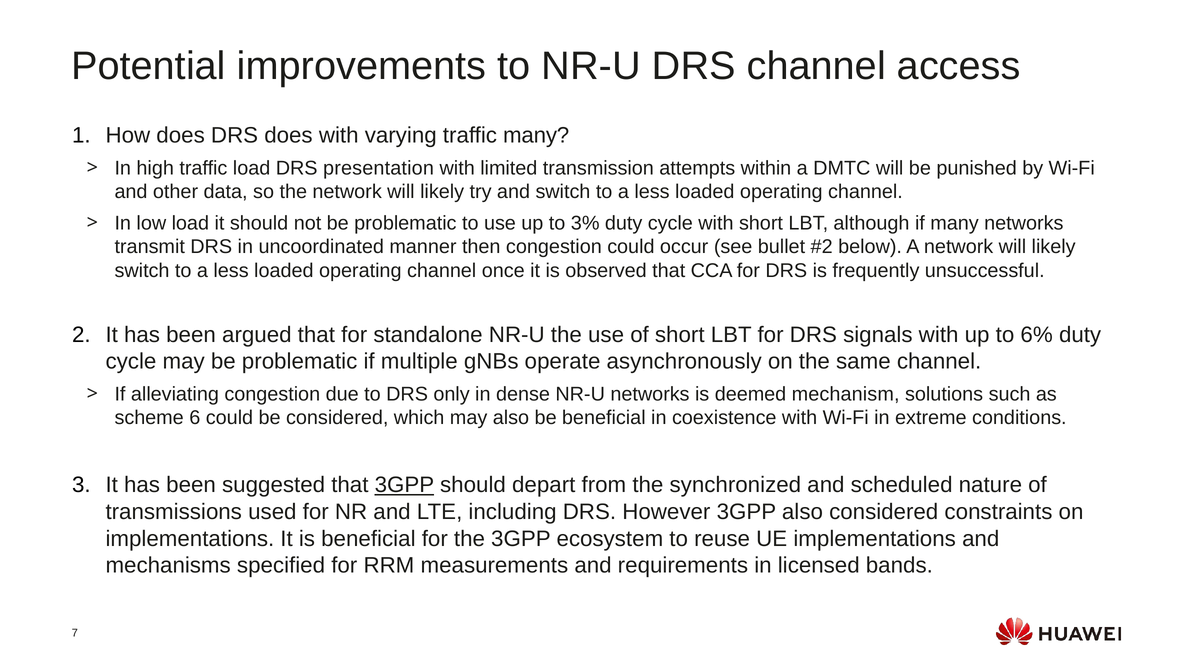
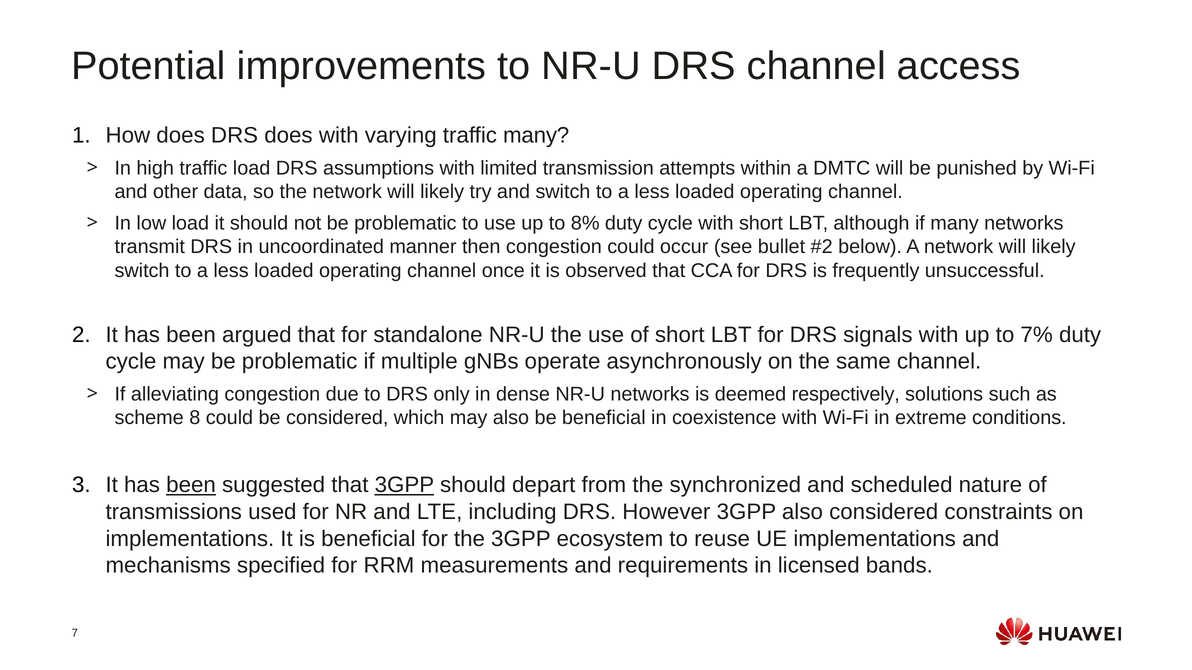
presentation: presentation -> assumptions (379, 168)
3%: 3% -> 8% (585, 223)
6%: 6% -> 7% (1037, 335)
mechanism: mechanism -> respectively (846, 394)
6: 6 -> 8 (195, 418)
been underline: none -> present (191, 485)
